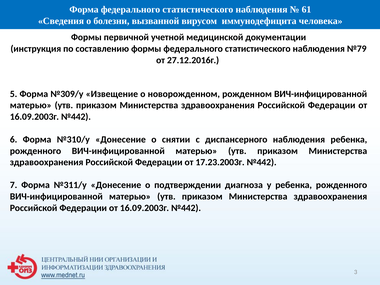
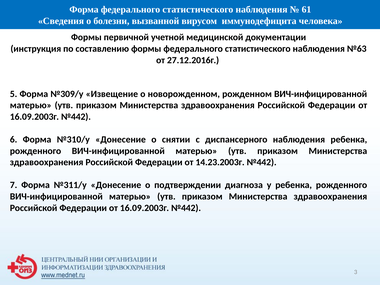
№79: №79 -> №63 (357, 49)
17.23.2003г: 17.23.2003г -> 14.23.2003г (220, 162)
